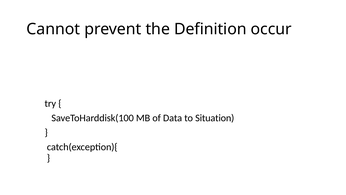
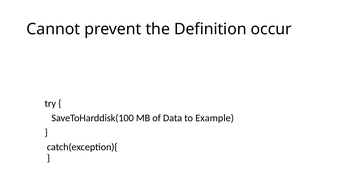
Situation: Situation -> Example (215, 118)
